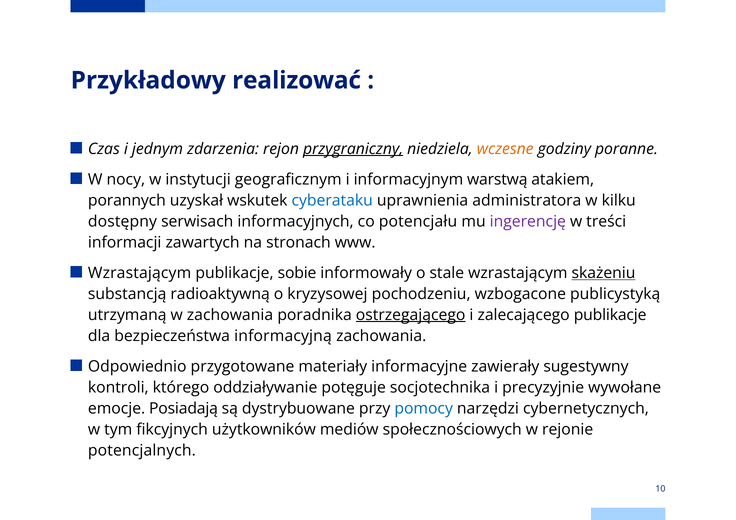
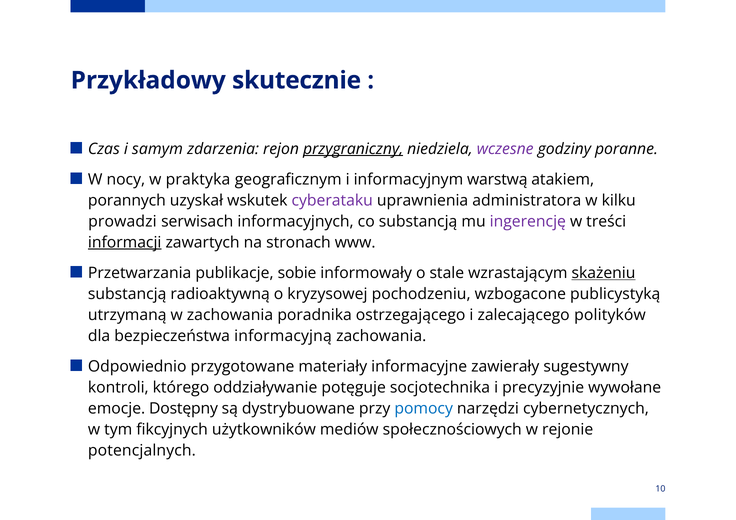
realizować: realizować -> skutecznie (297, 80)
jednym: jednym -> samym (157, 149)
wczesne colour: orange -> purple (505, 149)
instytucji: instytucji -> praktyka (198, 180)
cyberataku colour: blue -> purple (332, 201)
dostępny: dostępny -> prowadzi (122, 222)
co potencjału: potencjału -> substancją (418, 222)
informacji underline: none -> present (125, 243)
Wzrastającym: Wzrastającym -> Przetwarzania (140, 273)
ostrzegającego underline: present -> none (411, 315)
zalecającego publikacje: publikacje -> polityków (610, 315)
Posiadają: Posiadają -> Dostępny (184, 409)
